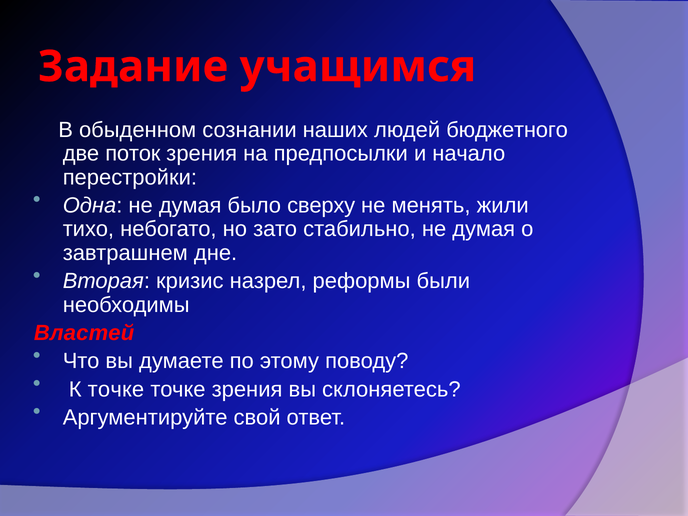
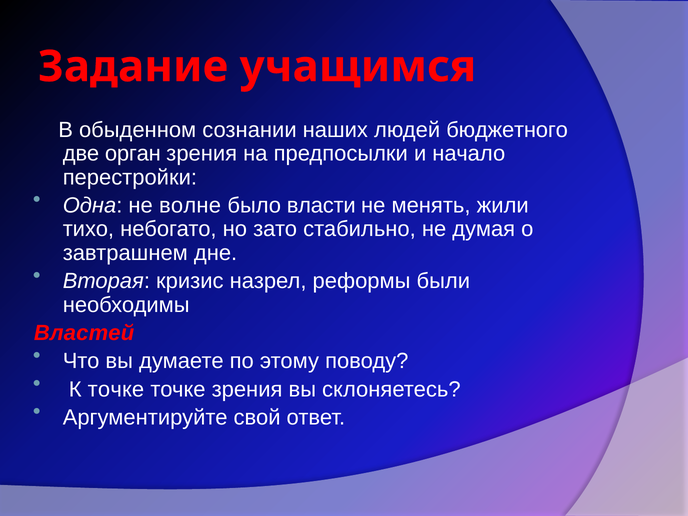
поток: поток -> орган (133, 154)
Одна не думая: думая -> волне (190, 205)
сверху: сверху -> власти (321, 205)
